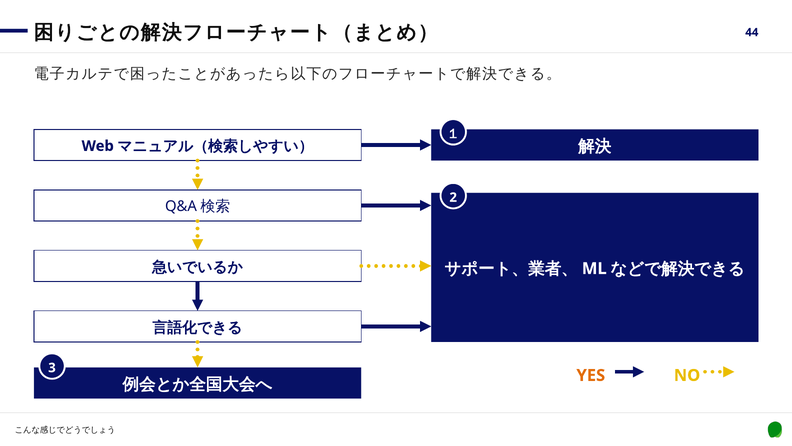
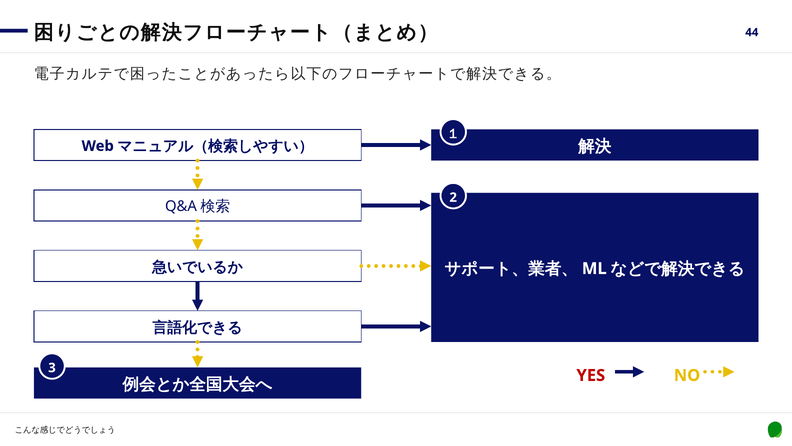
YES colour: orange -> red (591, 375)
